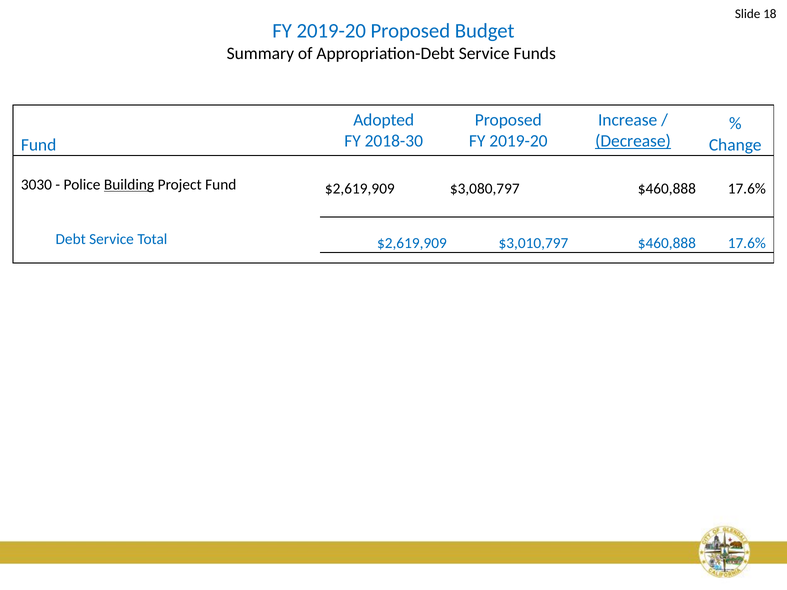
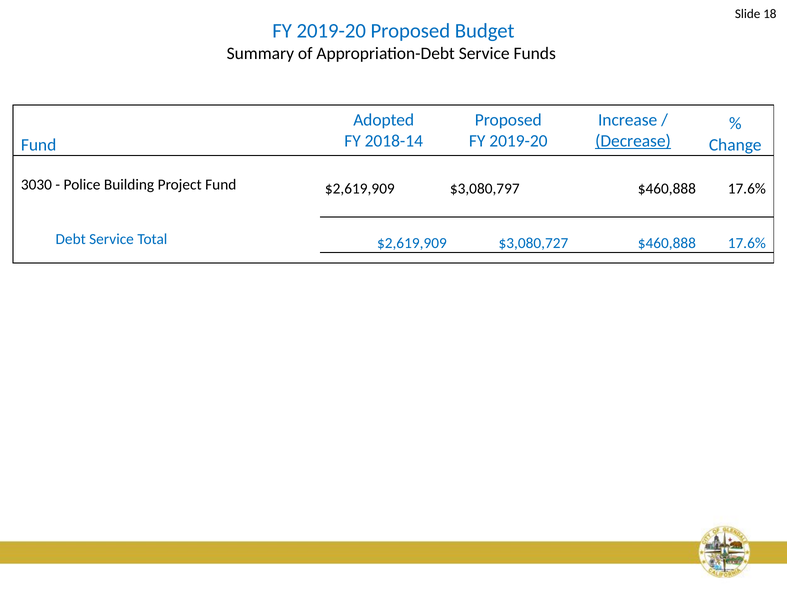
2018-30: 2018-30 -> 2018-14 (394, 141)
Building underline: present -> none (129, 185)
$3,010,797: $3,010,797 -> $3,080,727 (533, 243)
